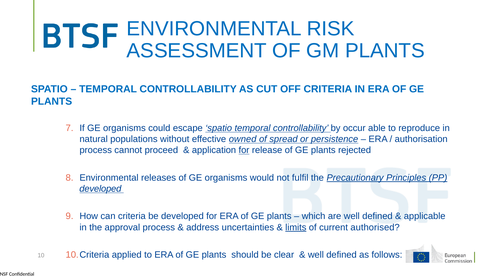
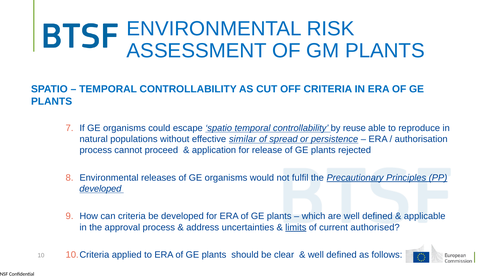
occur: occur -> reuse (354, 128)
owned: owned -> similar (243, 139)
for underline: present -> none (244, 150)
